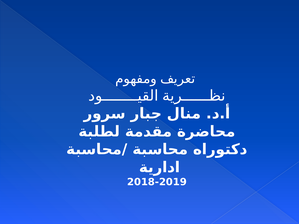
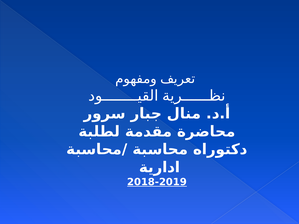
2018-2019 underline: none -> present (157, 182)
